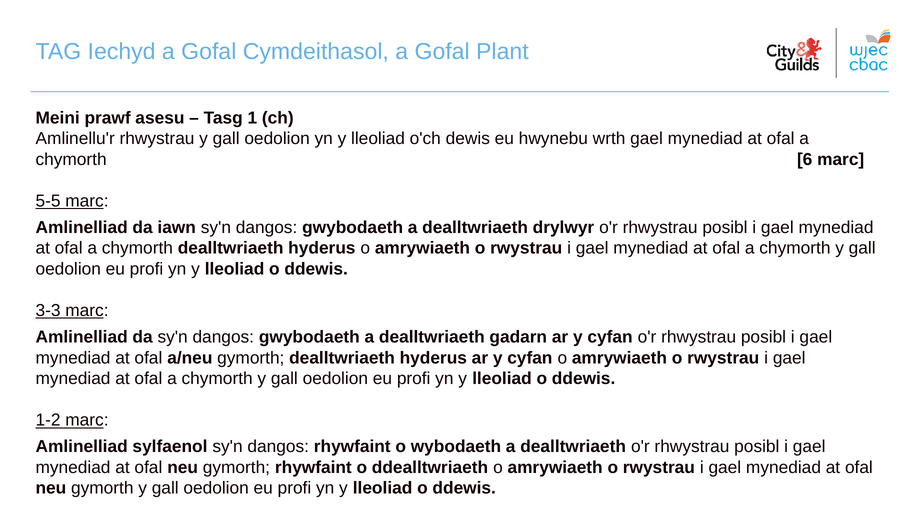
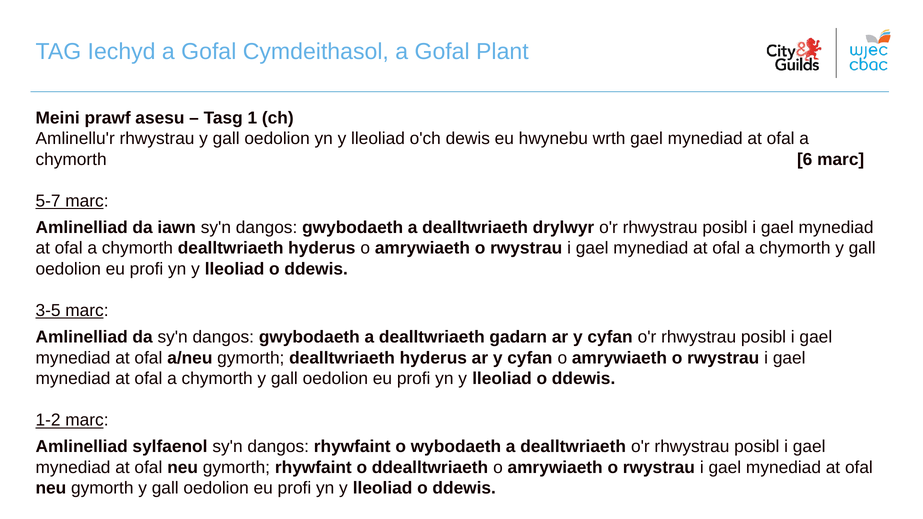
5-5: 5-5 -> 5-7 (48, 201)
3-3: 3-3 -> 3-5 (48, 311)
